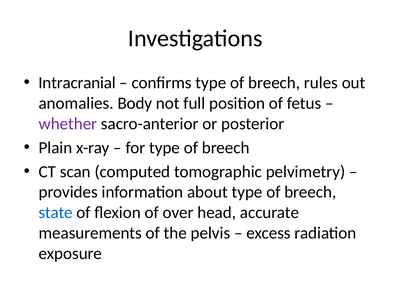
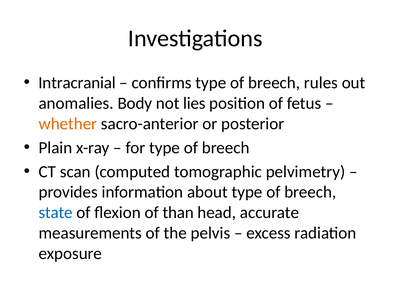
full: full -> lies (194, 103)
whether colour: purple -> orange (68, 124)
over: over -> than (178, 213)
